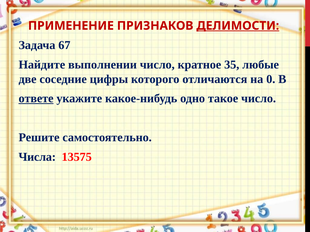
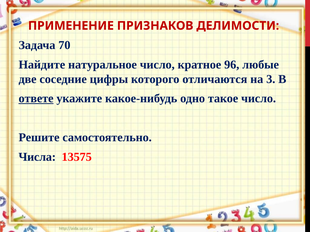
ДЕЛИМОСТИ underline: present -> none (238, 26)
67: 67 -> 70 (64, 45)
выполнении: выполнении -> натуральное (103, 65)
35: 35 -> 96 (232, 65)
0: 0 -> 3 (271, 79)
